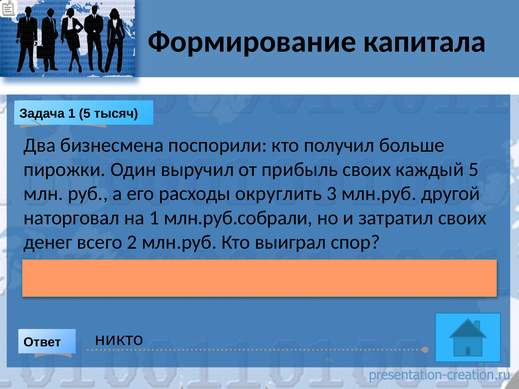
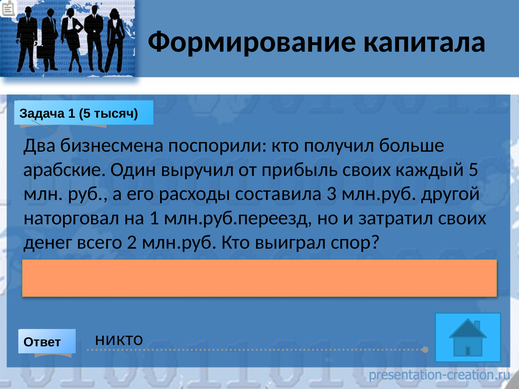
пирожки: пирожки -> арабские (65, 170)
округлить: округлить -> составила (279, 194)
млн.руб.собрали: млн.руб.собрали -> млн.руб.переезд (238, 218)
